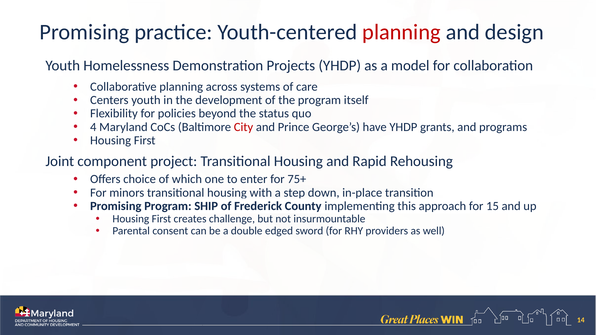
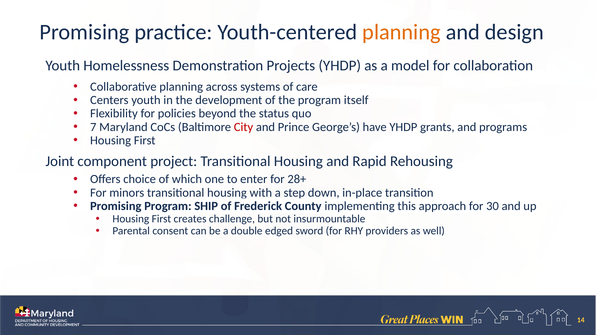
planning colour: red -> orange (401, 32)
4: 4 -> 7 (93, 127)
75+: 75+ -> 28+ (297, 179)
15: 15 -> 30 (493, 206)
